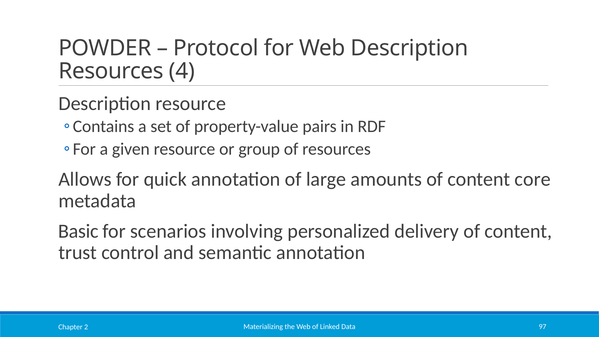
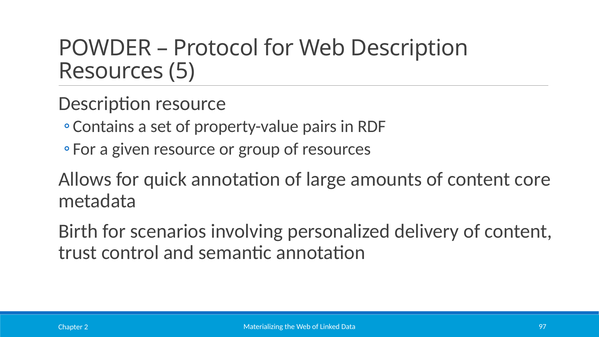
4: 4 -> 5 (182, 71)
Basic: Basic -> Birth (78, 231)
